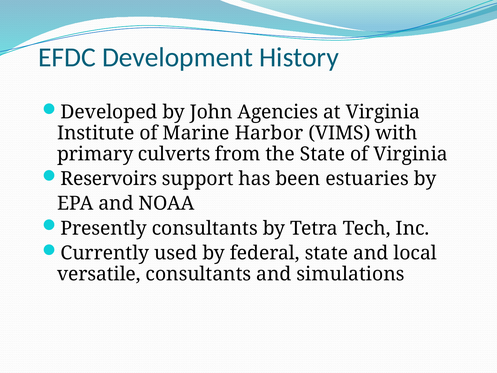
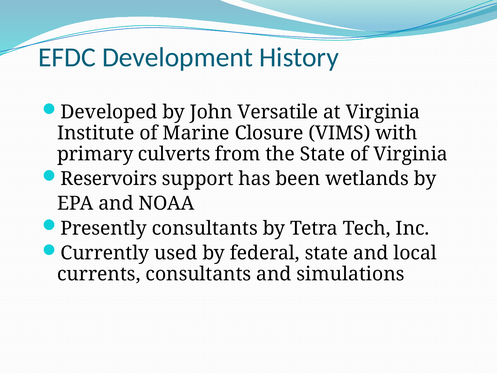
Agencies: Agencies -> Versatile (278, 112)
Harbor: Harbor -> Closure (269, 133)
estuaries: estuaries -> wetlands (367, 179)
versatile: versatile -> currents (99, 274)
